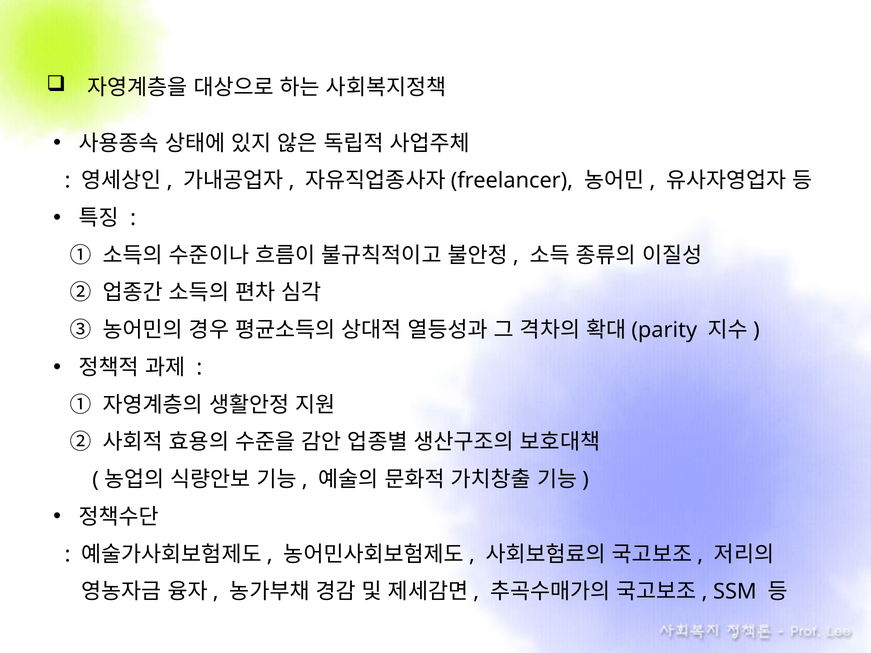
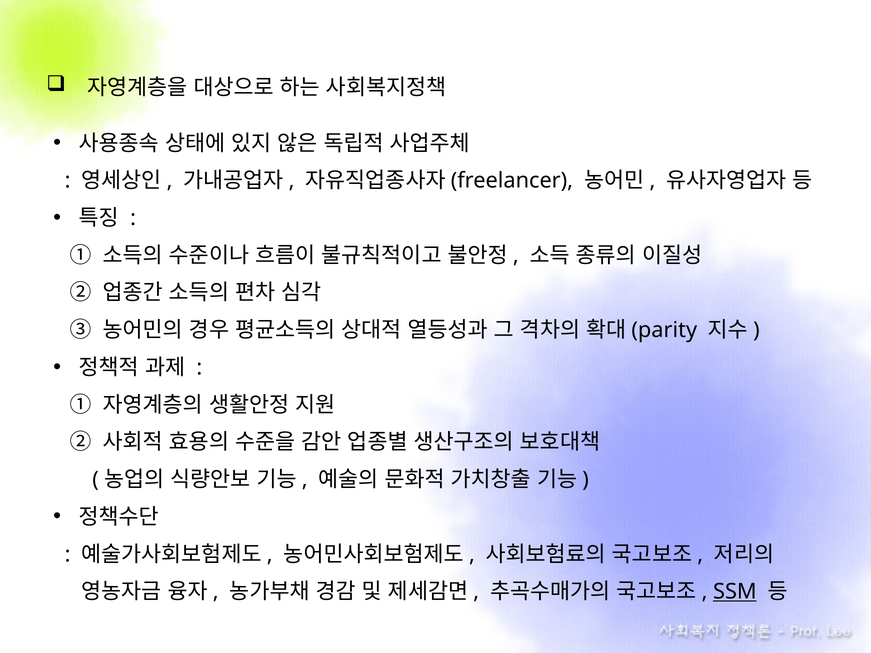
SSM underline: none -> present (735, 592)
